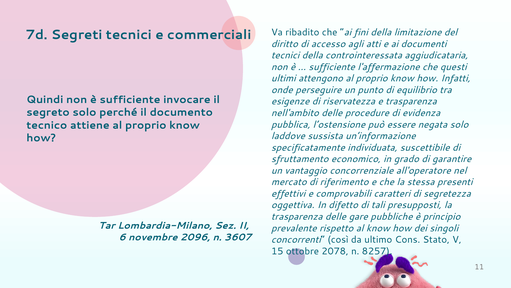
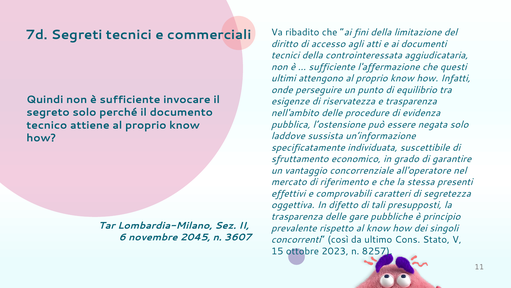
2096: 2096 -> 2045 (195, 237)
2078: 2078 -> 2023 (335, 251)
